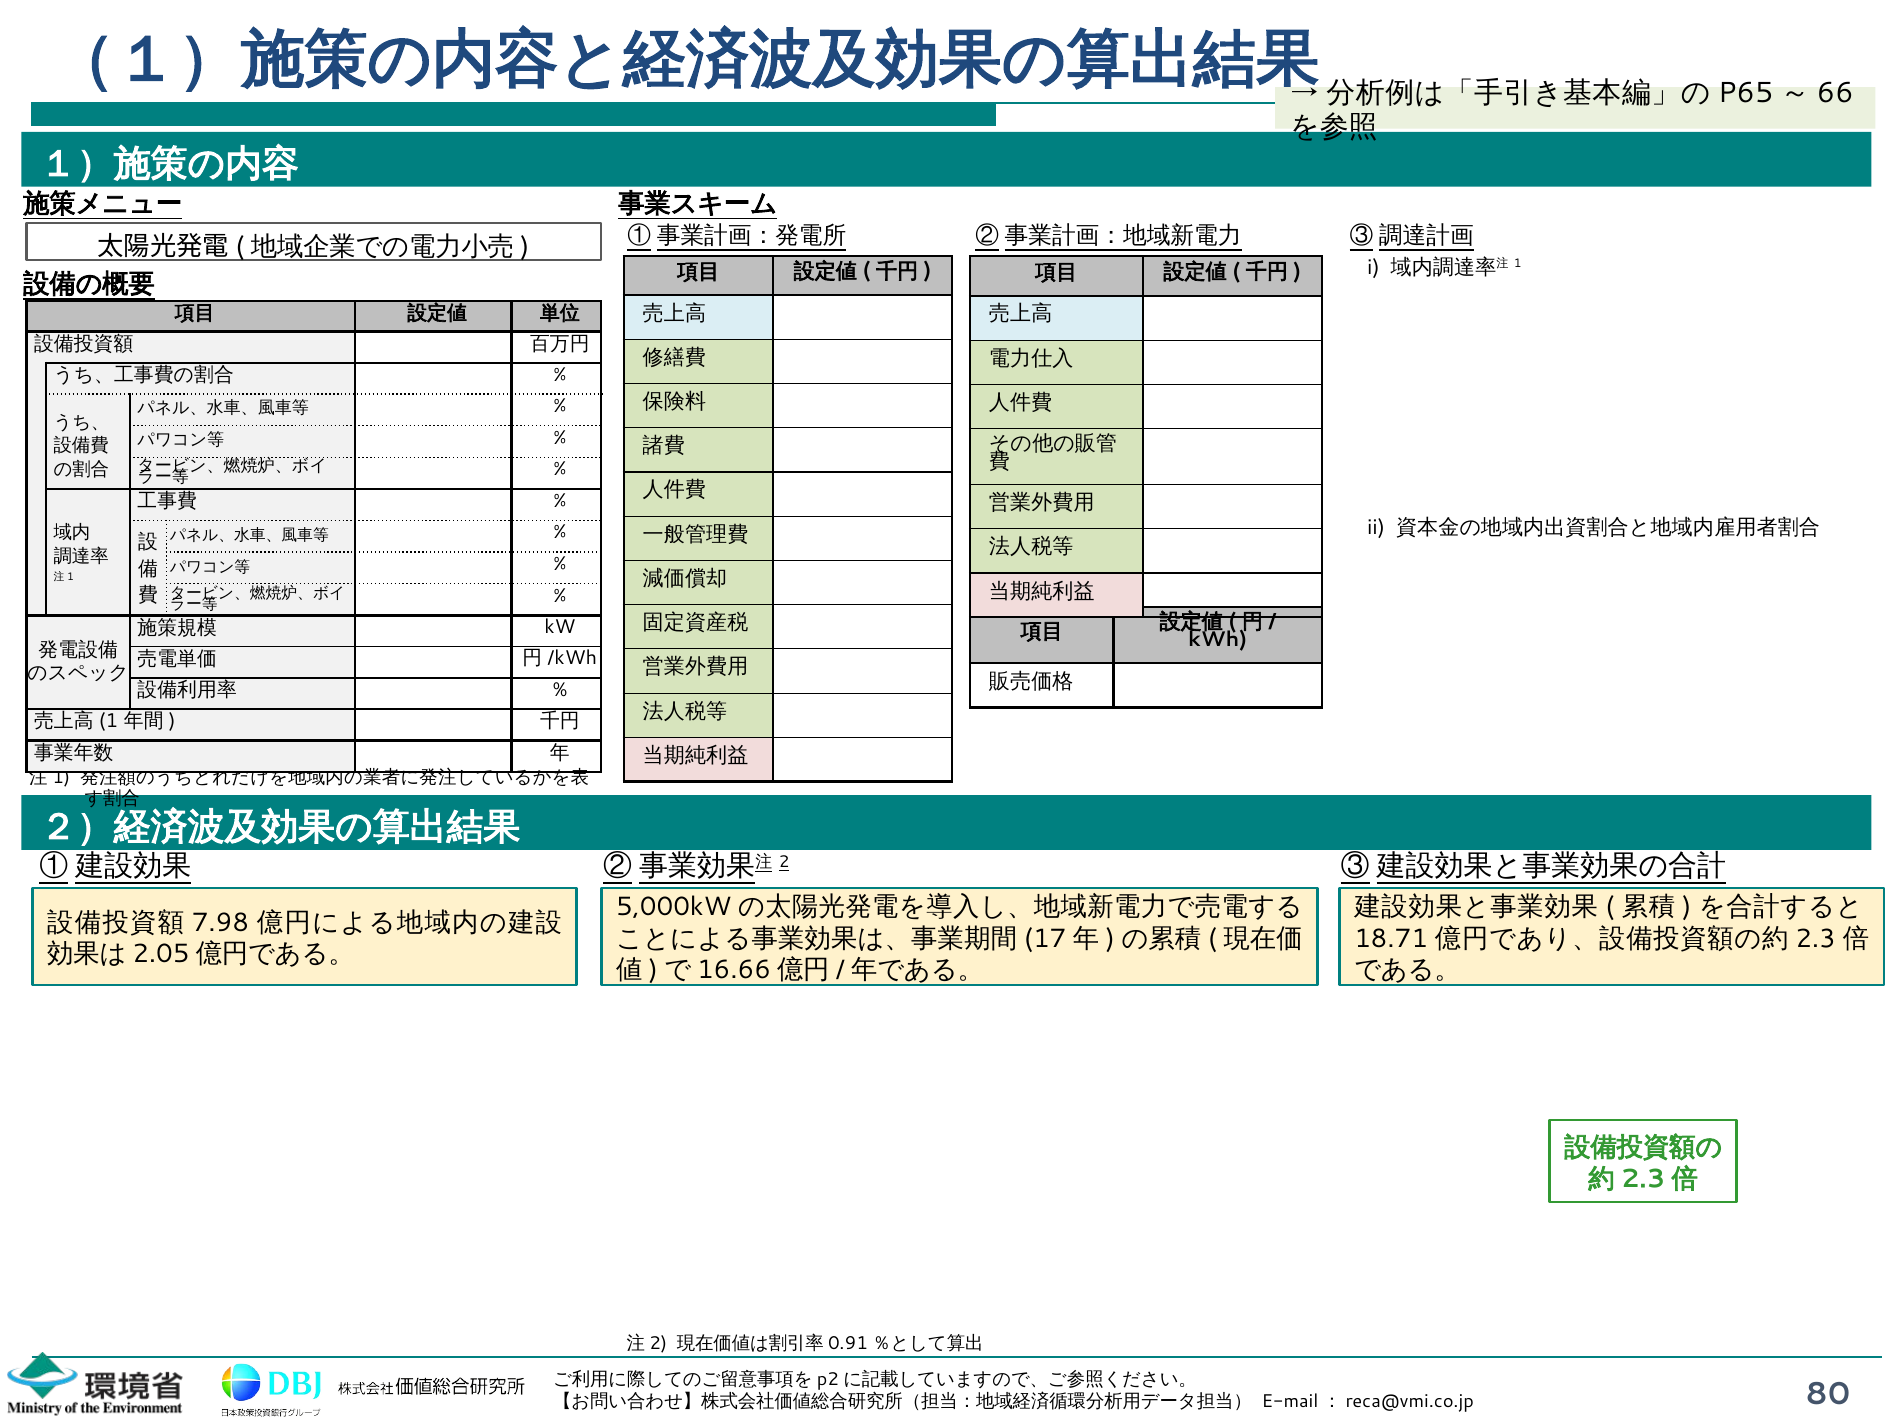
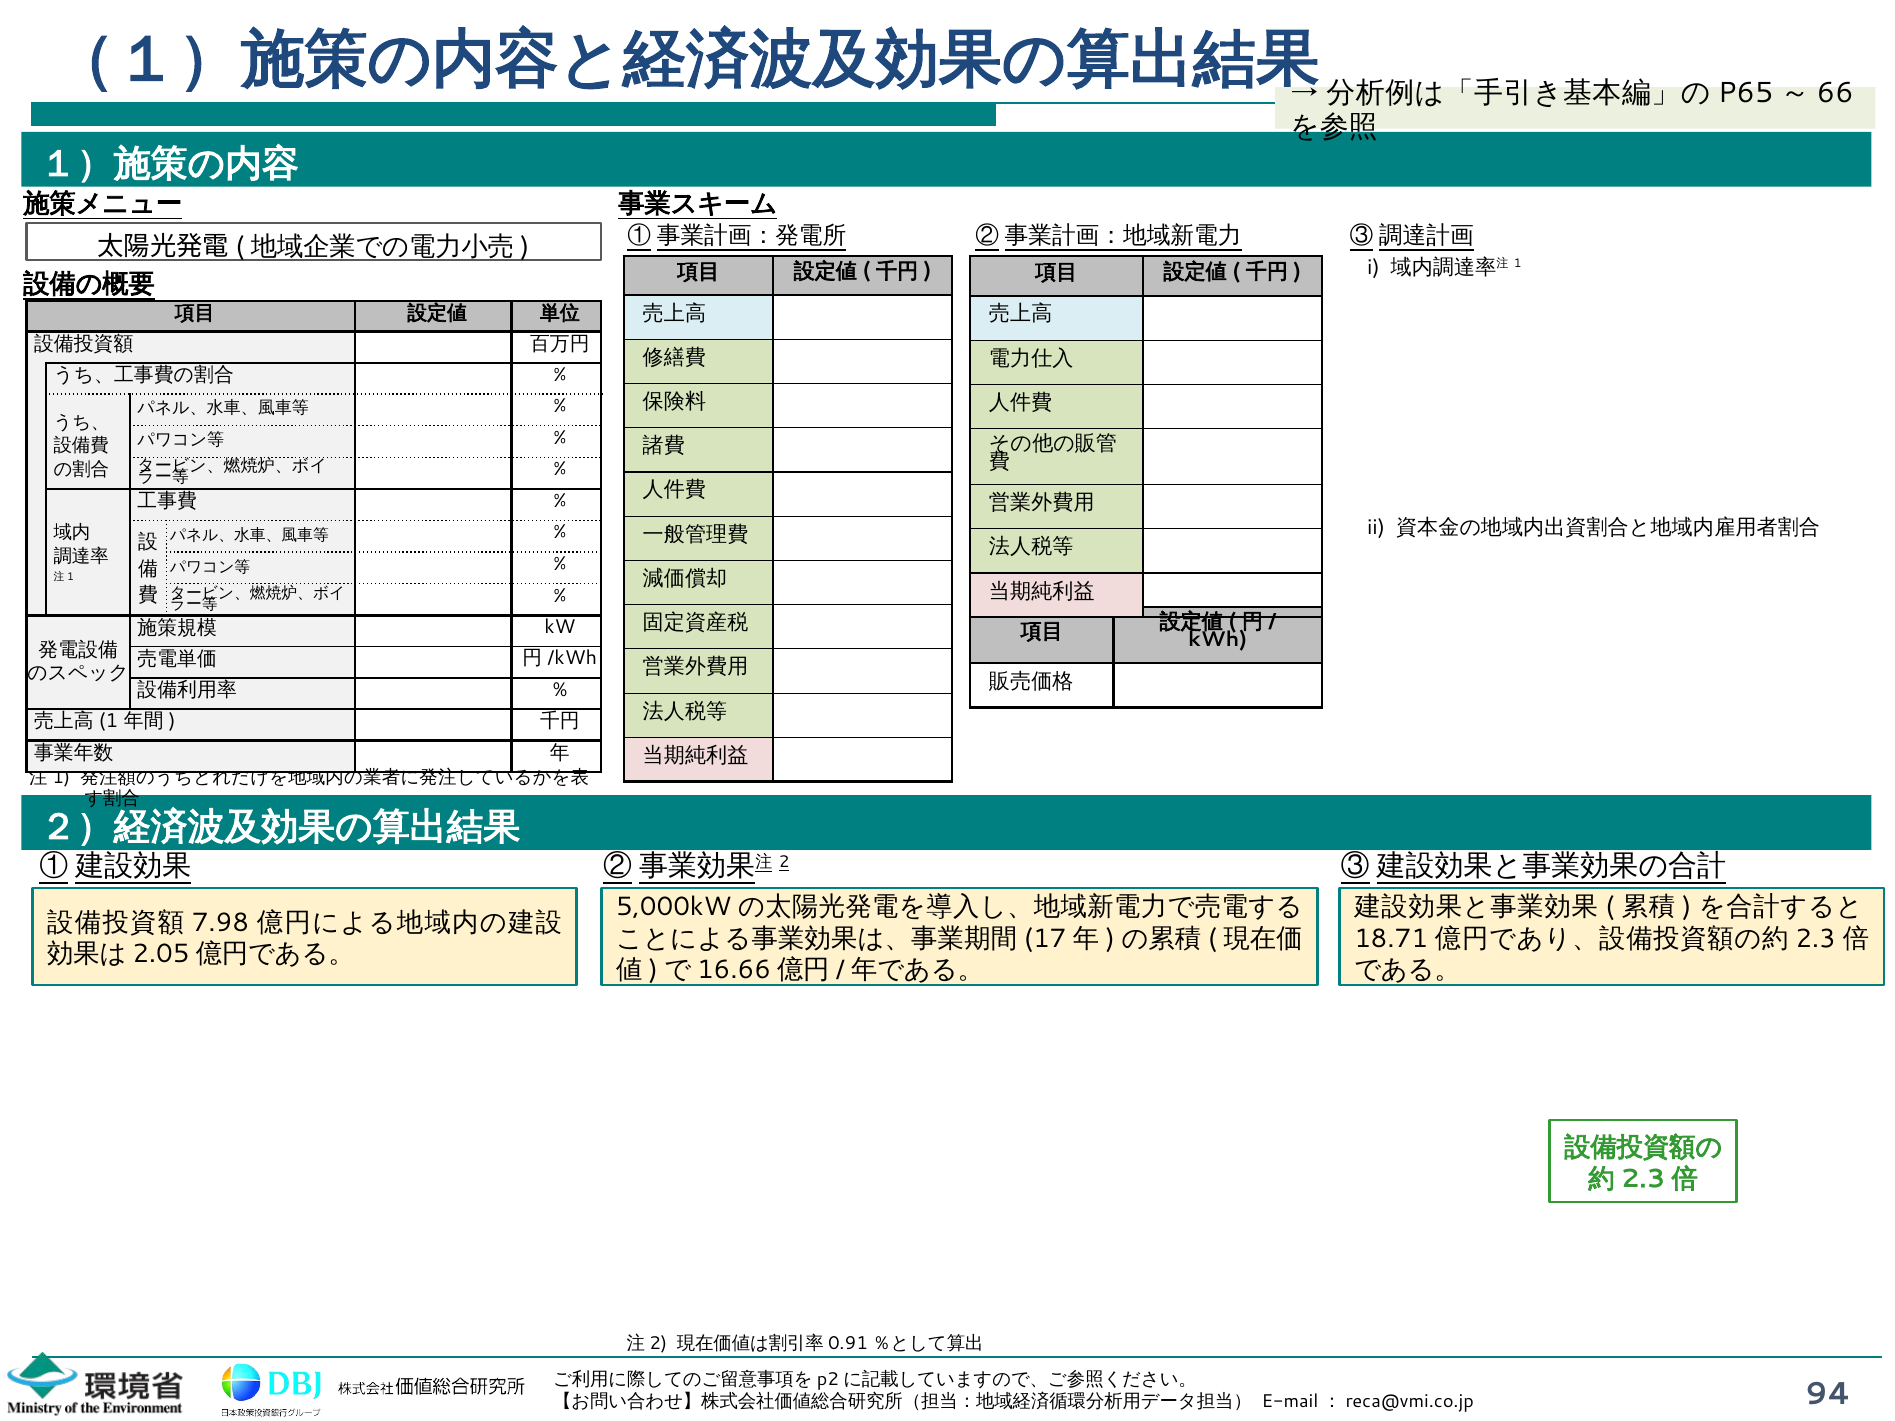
80: 80 -> 94 (1828, 1395)
